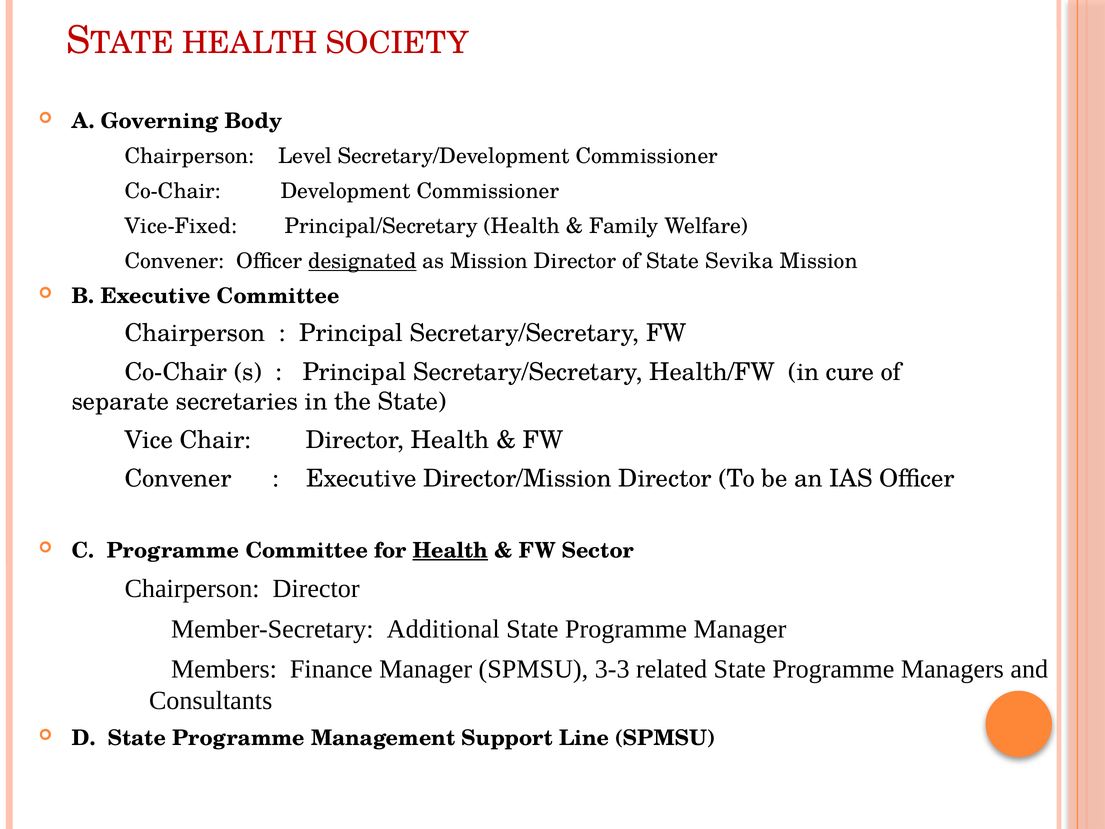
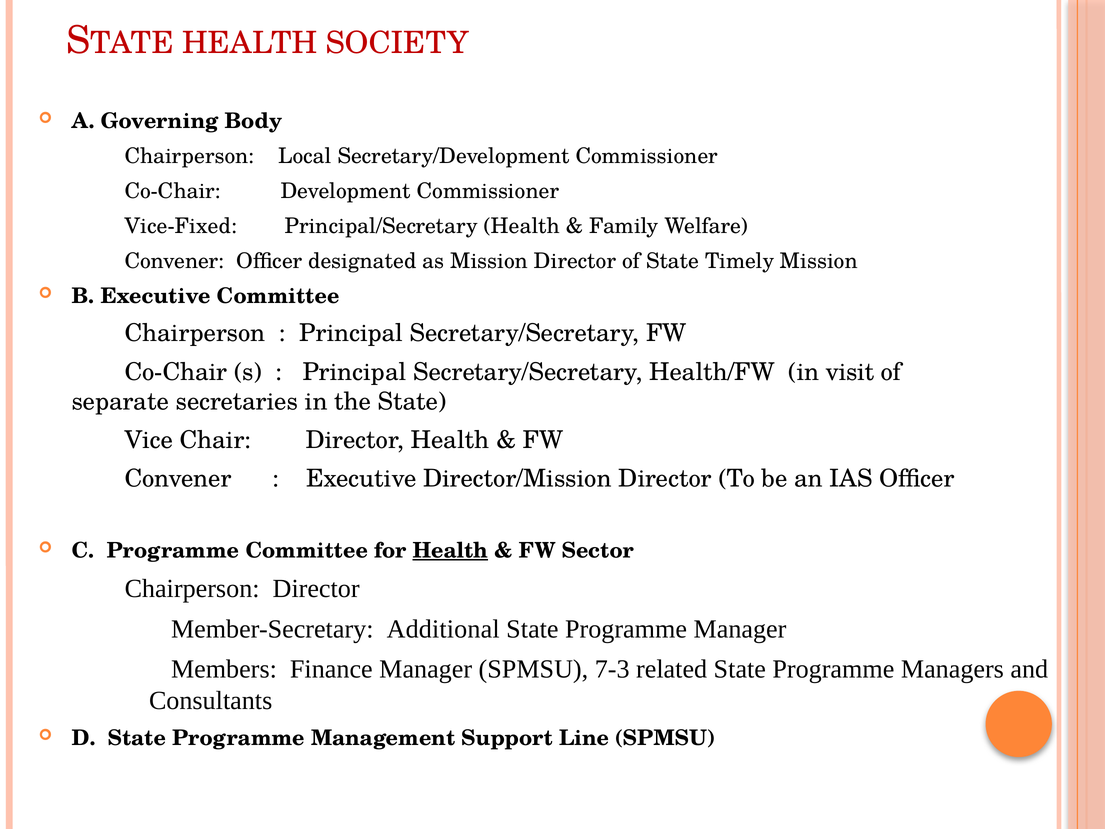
Level: Level -> Local (305, 156)
designated underline: present -> none (362, 261)
Sevika: Sevika -> Timely (740, 261)
cure: cure -> visit (850, 372)
3-3: 3-3 -> 7-3 (612, 669)
